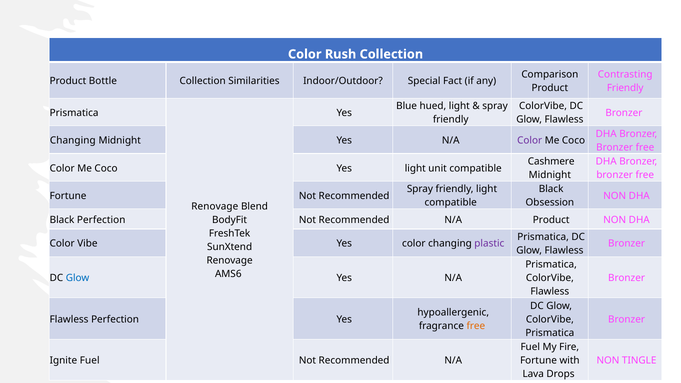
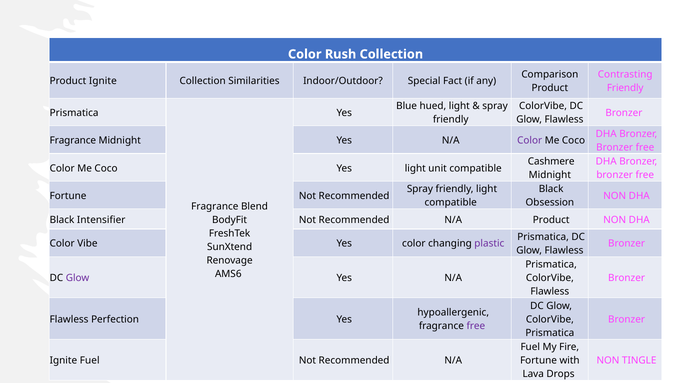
Product Bottle: Bottle -> Ignite (103, 81)
Changing: Changing -> Fragrance (73, 141)
Renovage: Renovage -> Fragrance (215, 206)
Black Perfection: Perfection -> Intensifier (101, 220)
Glow colour: blue -> purple (78, 278)
free colour: orange -> purple (476, 326)
